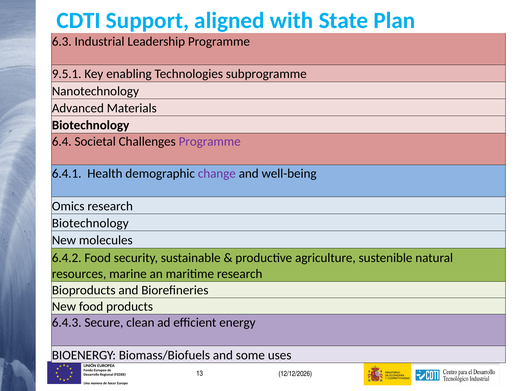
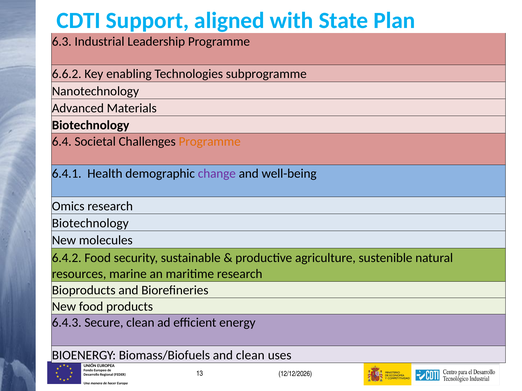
9.5.1: 9.5.1 -> 6.6.2 (67, 74)
Programme colour: purple -> orange (210, 142)
and some: some -> clean (250, 356)
